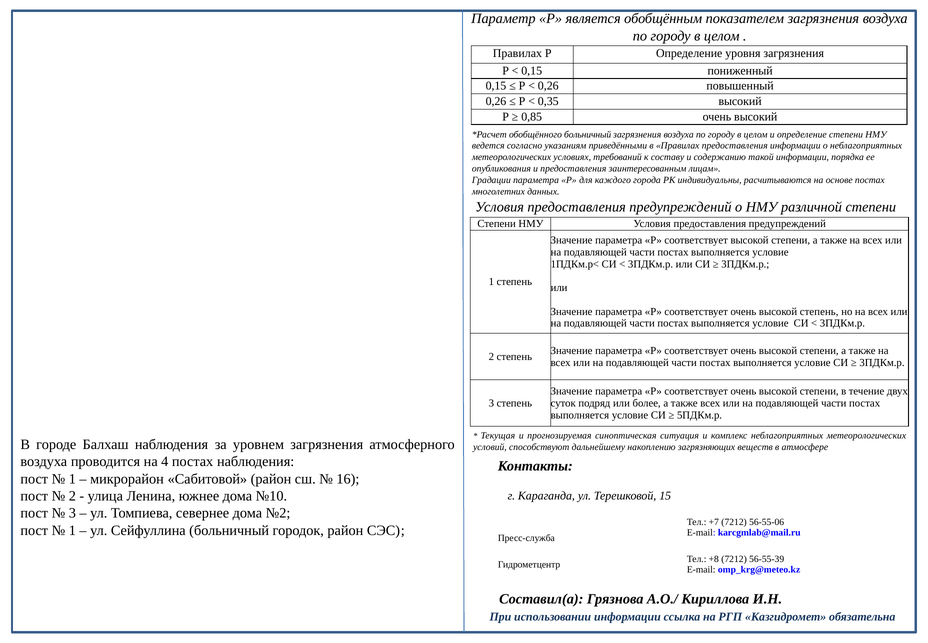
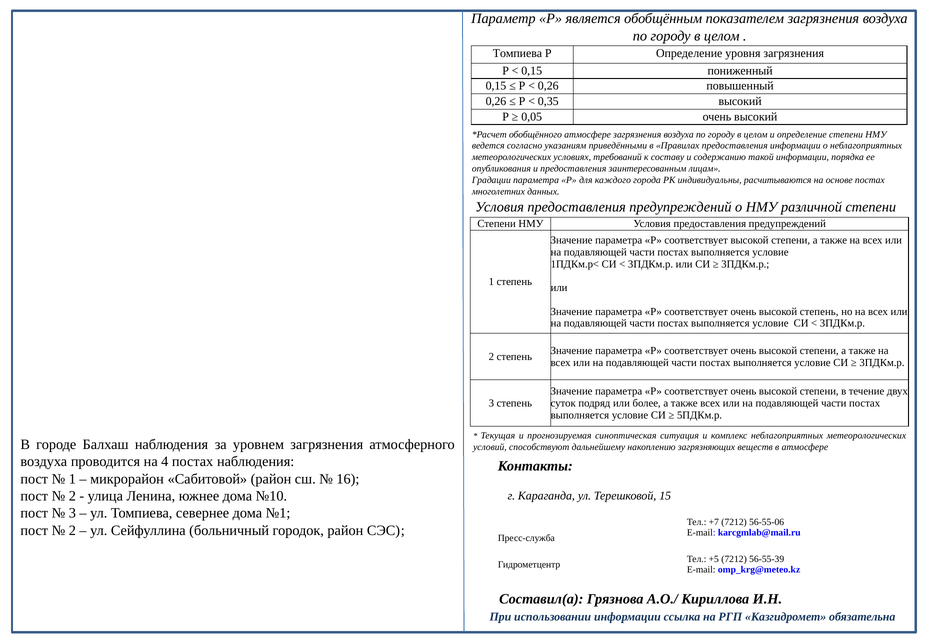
Правилах: Правилах -> Томпиева (517, 53)
0,85: 0,85 -> 0,05 (532, 117)
обобщённого больничный: больничный -> атмосфере (588, 134)
№2: №2 -> №1 (278, 513)
1: 1 -> 2 (72, 530)
+8: +8 -> +5 (714, 559)
